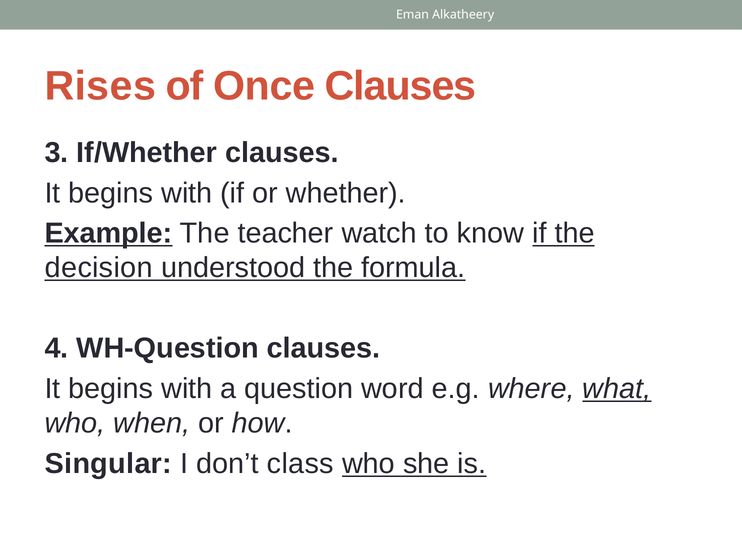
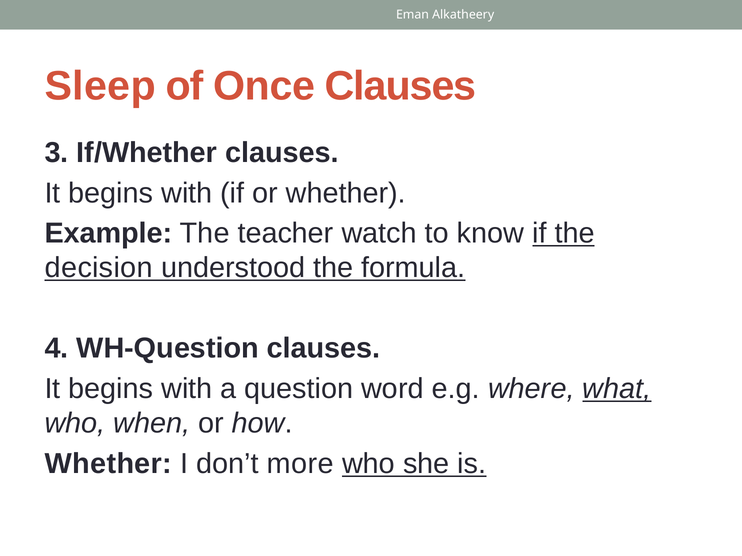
Rises: Rises -> Sleep (100, 86)
Example underline: present -> none (109, 234)
Singular: Singular -> Whether (108, 464)
class: class -> more (300, 464)
